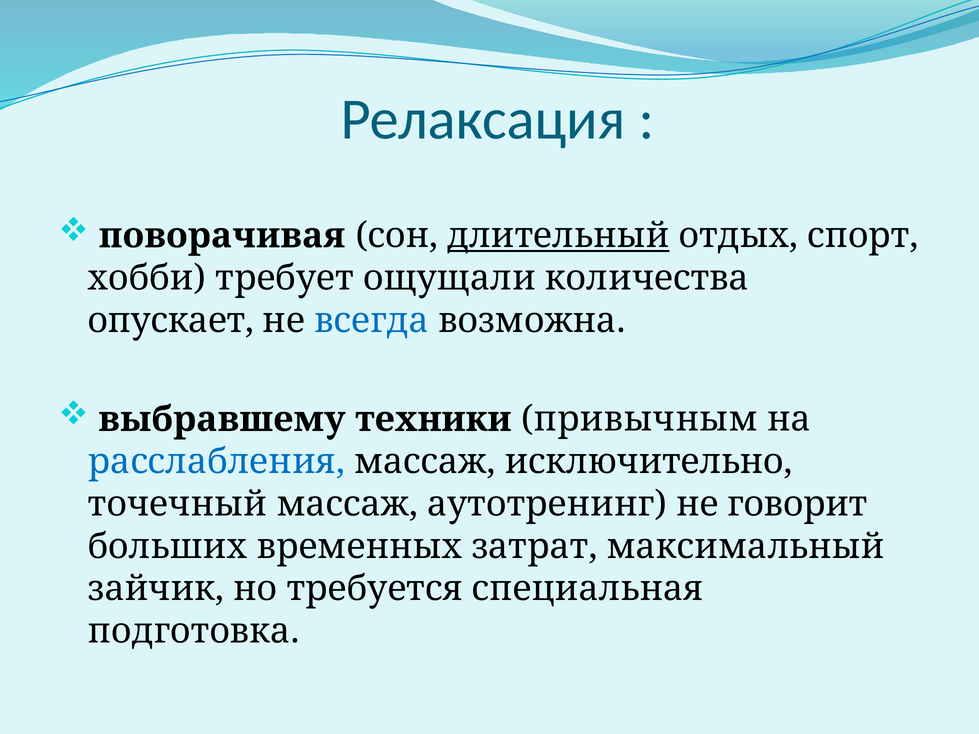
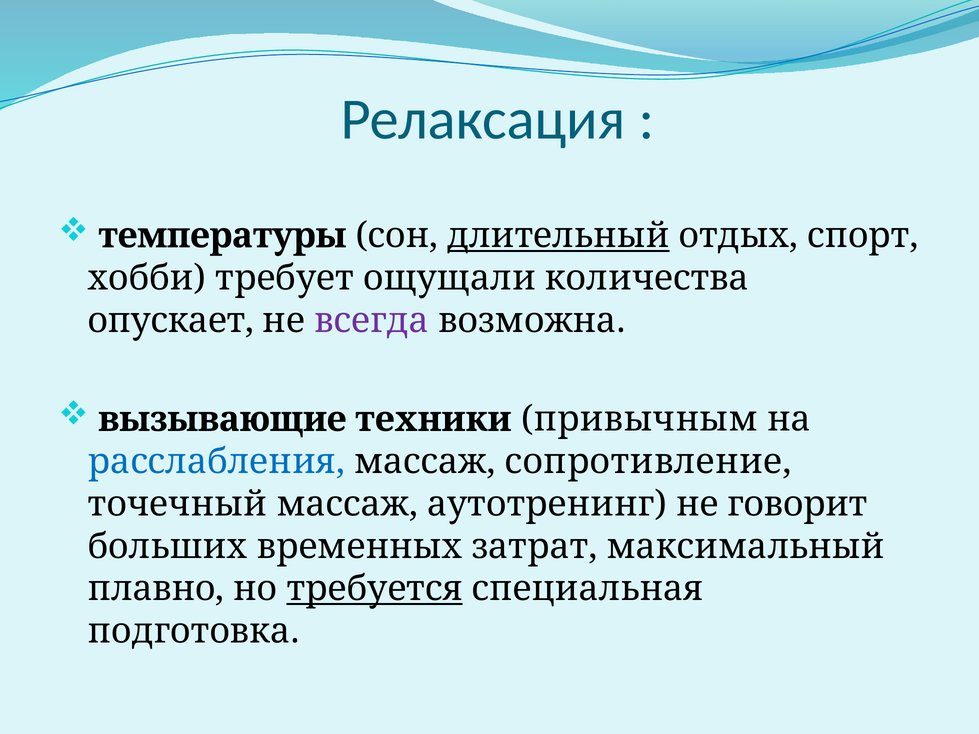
поворачивая: поворачивая -> температуры (222, 236)
всегда colour: blue -> purple (372, 321)
выбравшему: выбравшему -> вызывающие (222, 419)
исключительно: исключительно -> сопротивление (648, 462)
зайчик: зайчик -> плавно (156, 589)
требуется underline: none -> present (375, 589)
